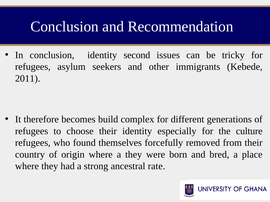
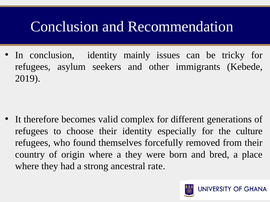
second: second -> mainly (137, 55)
2011: 2011 -> 2019 (28, 79)
build: build -> valid (108, 120)
